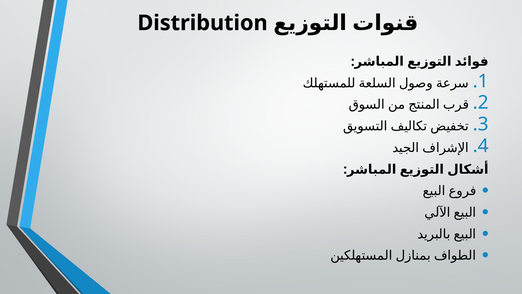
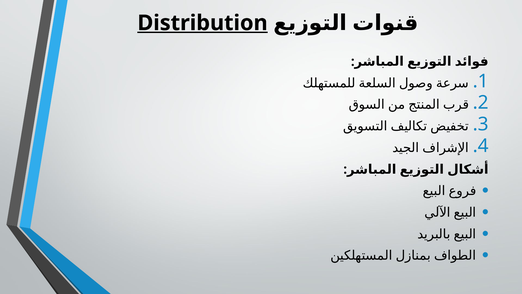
Distribution underline: none -> present (203, 23)
